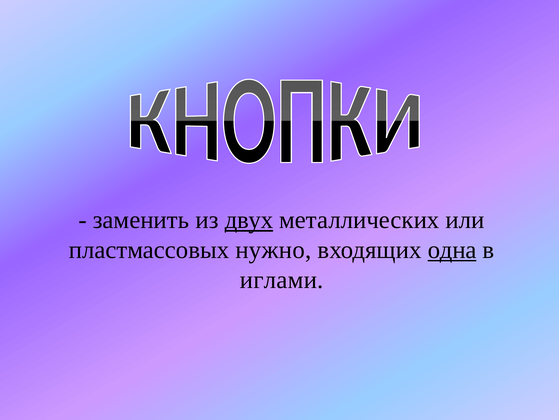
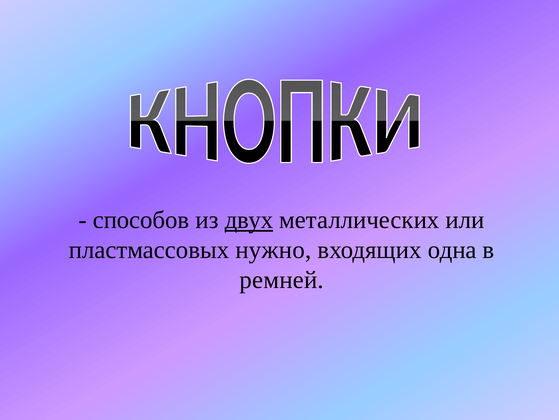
заменить: заменить -> способов (141, 220)
одна underline: present -> none (452, 250)
иглами: иглами -> ремней (282, 279)
